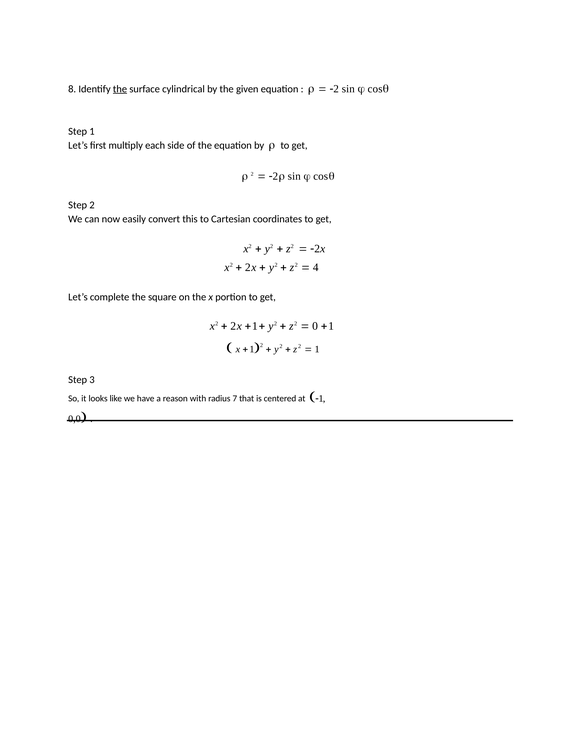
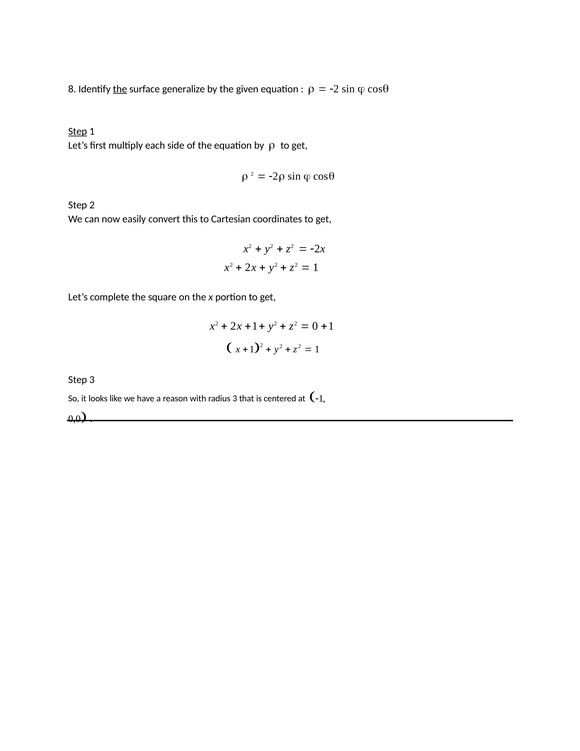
cylindrical: cylindrical -> generalize (184, 89)
Step underline: none -> present (78, 131)
4: 4 -> 1 (316, 267)
radius 7: 7 -> 3 (235, 398)
